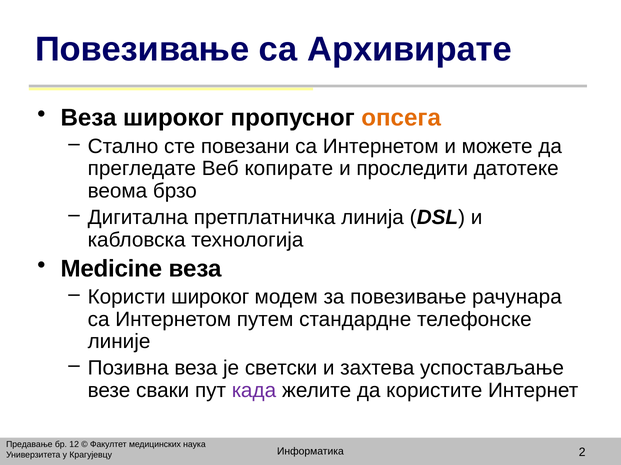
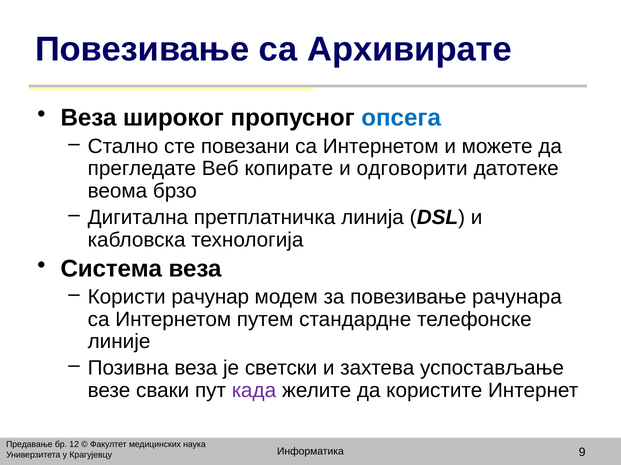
опсега colour: orange -> blue (401, 118)
проследити: проследити -> одговорити (412, 169)
Medicine: Medicine -> Система (111, 269)
Користи широког: широког -> рачунар (210, 298)
2: 2 -> 9 (582, 453)
